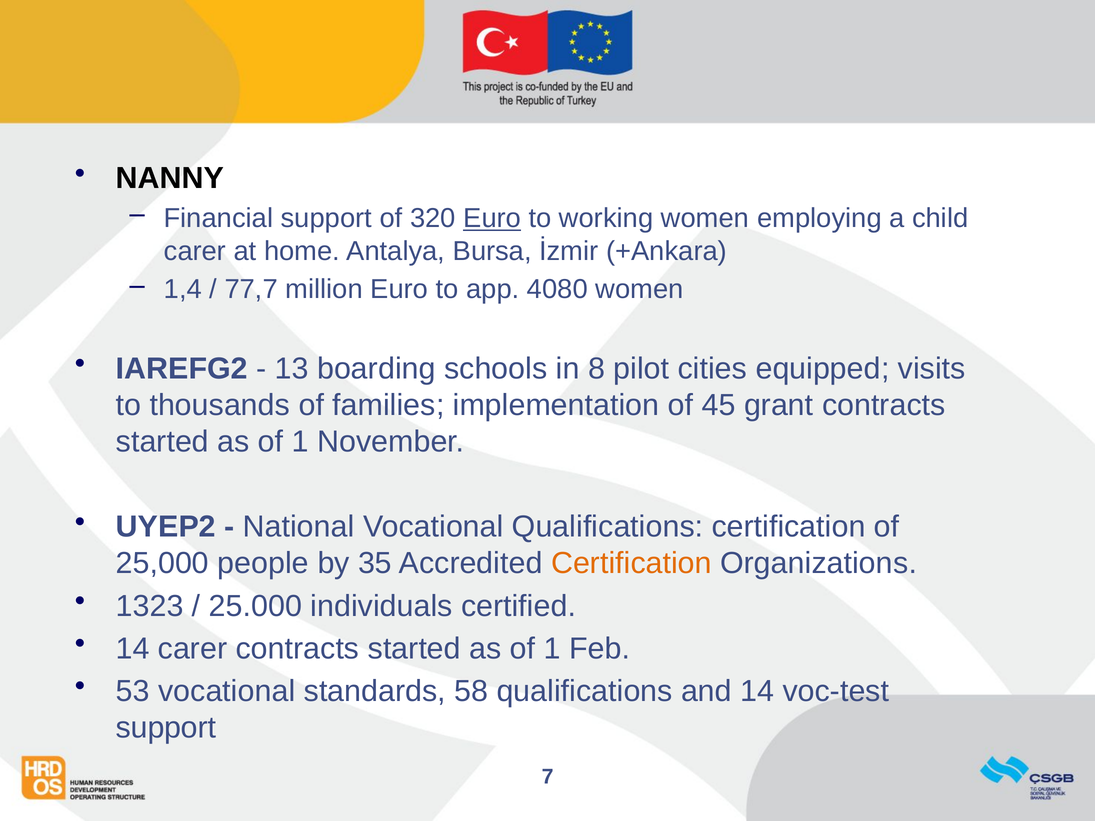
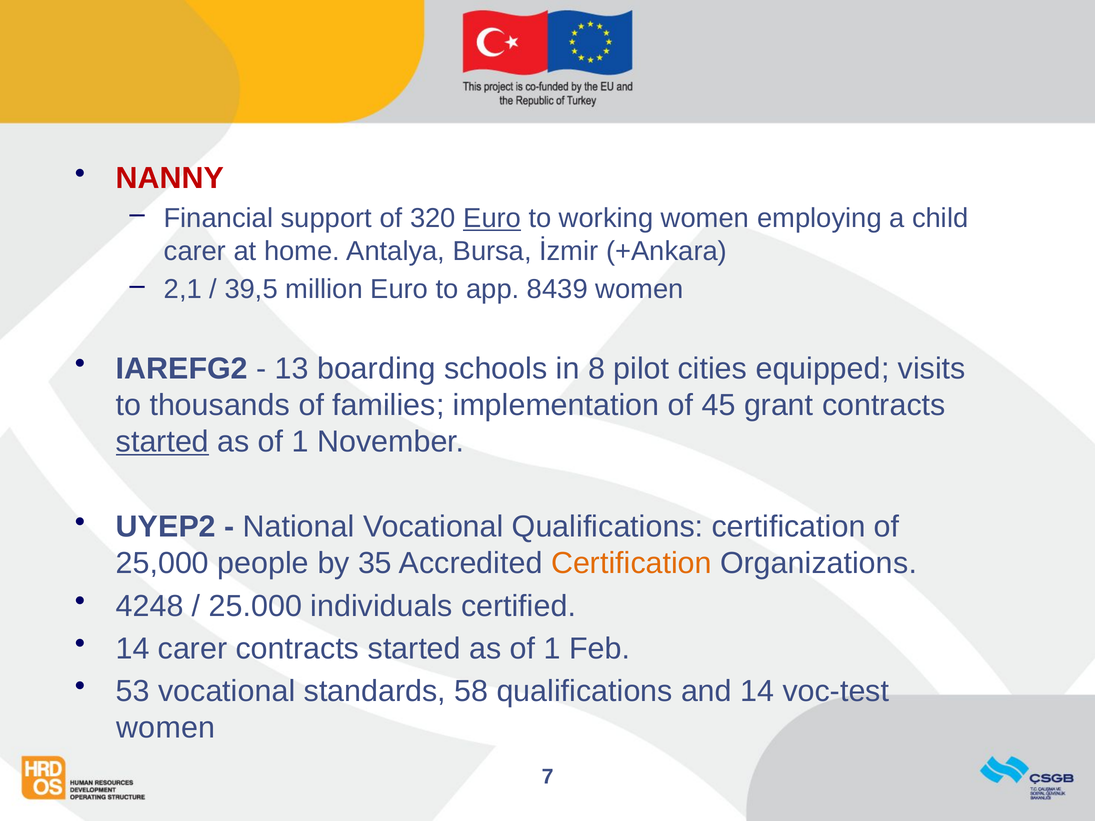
NANNY colour: black -> red (170, 178)
1,4: 1,4 -> 2,1 (183, 290)
77,7: 77,7 -> 39,5 (251, 290)
4080: 4080 -> 8439 (557, 290)
started underline: none -> present (162, 442)
1323: 1323 -> 4248 (150, 606)
support: support -> women (166, 728)
